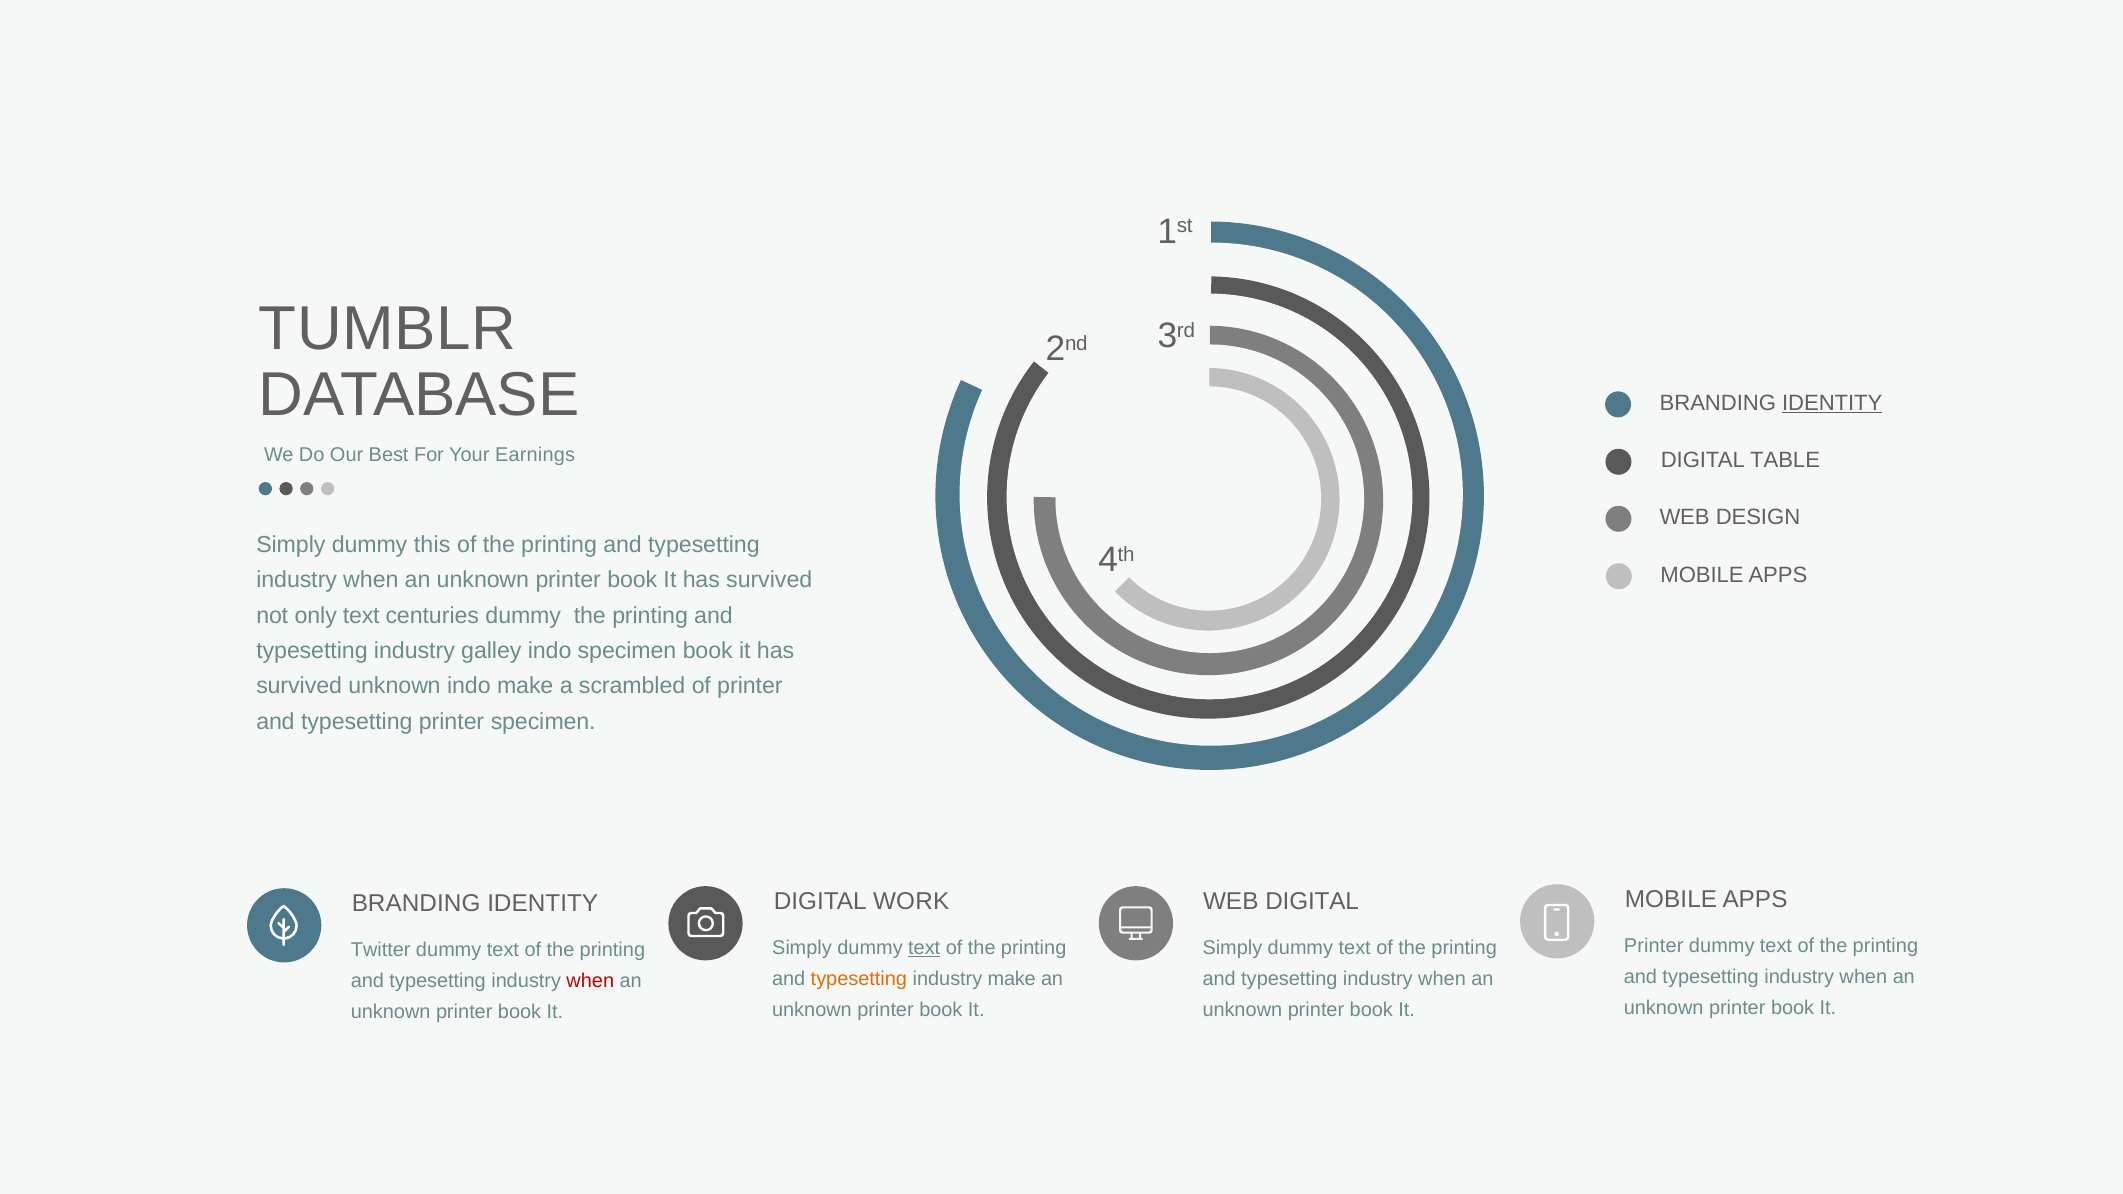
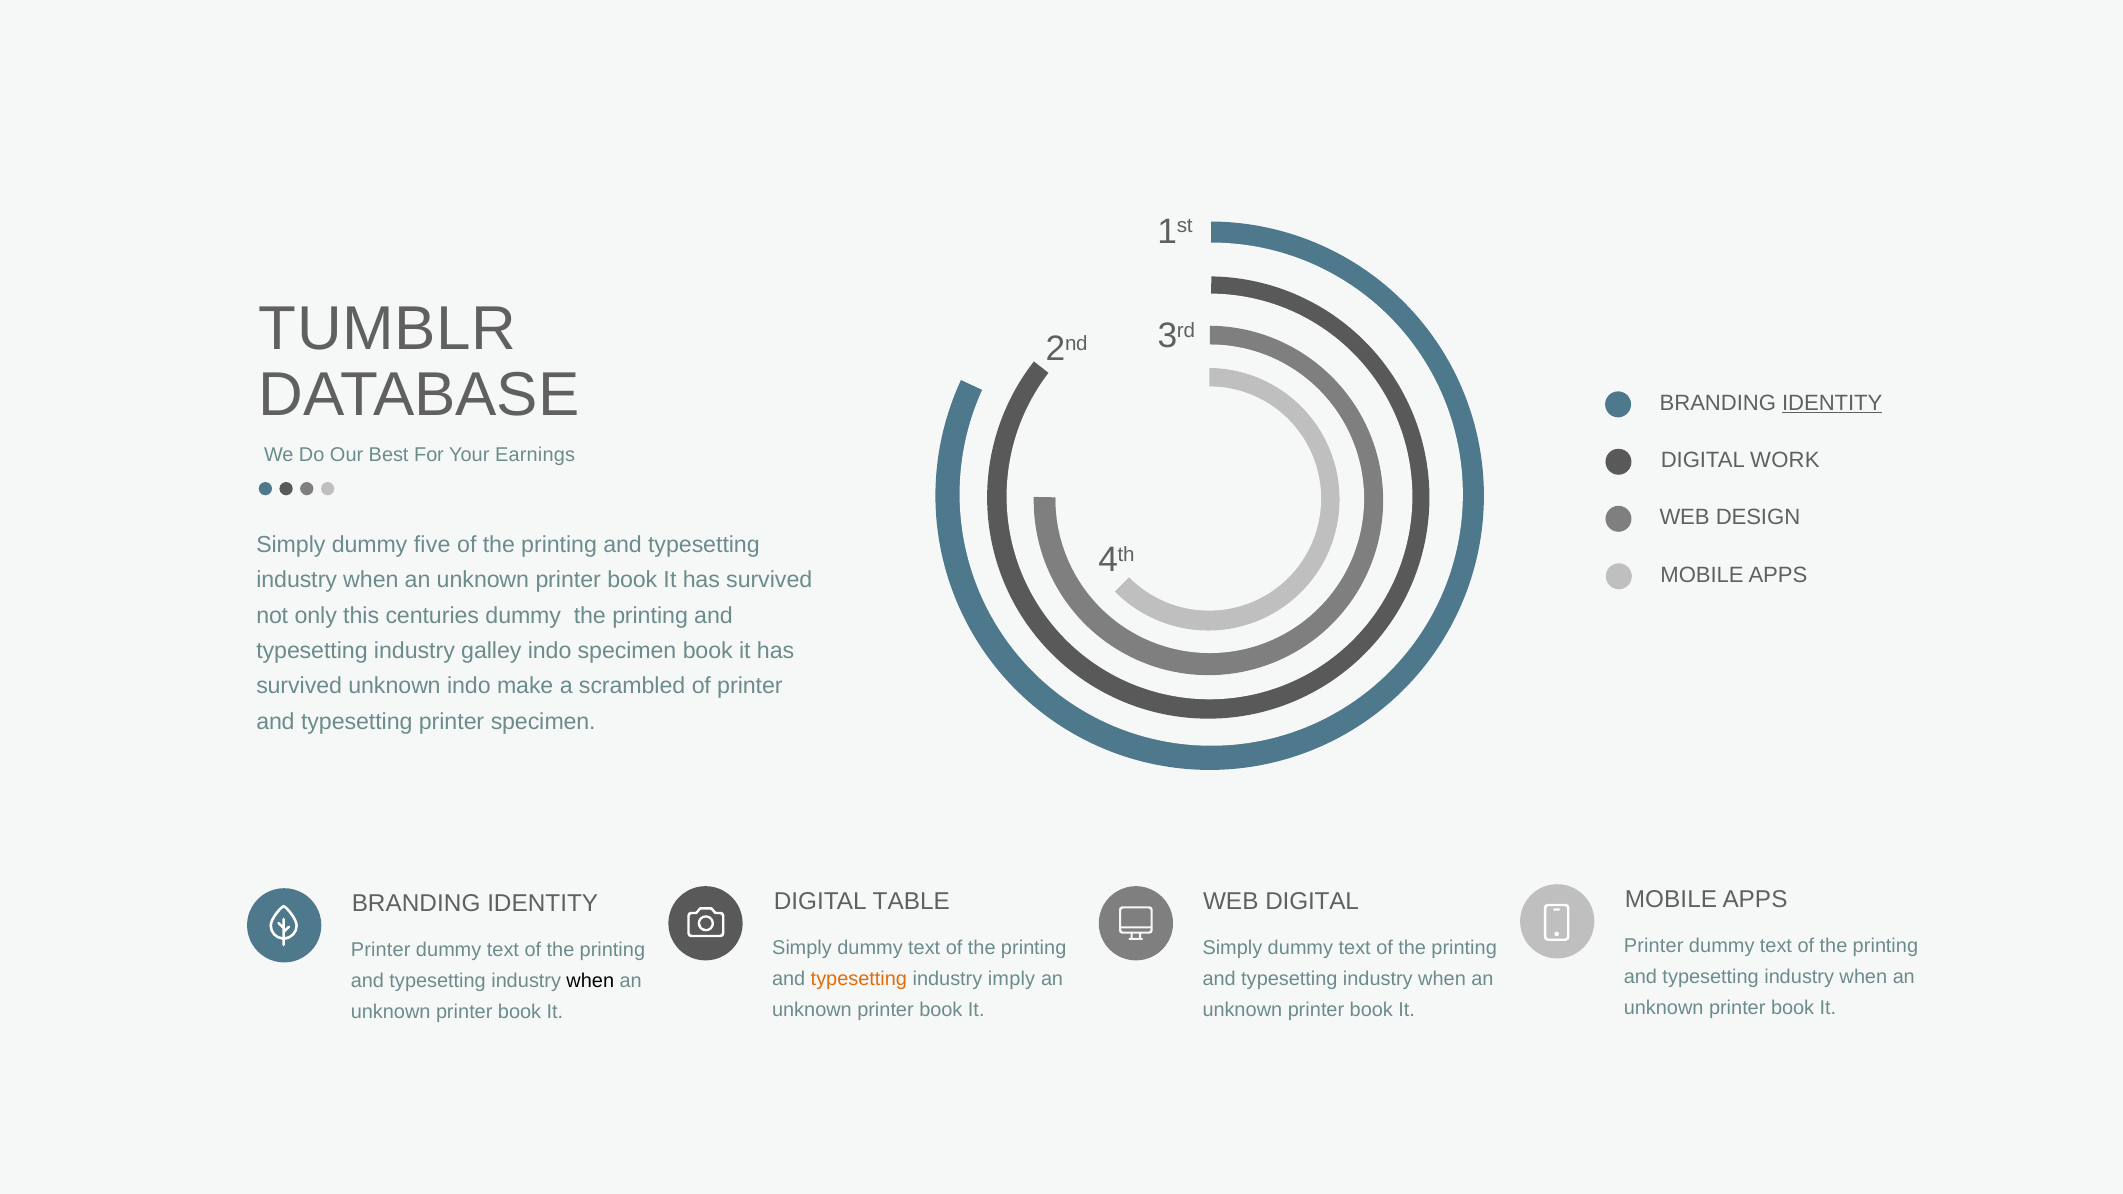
TABLE: TABLE -> WORK (1785, 460)
this: this -> five (432, 545)
only text: text -> this (361, 616)
WORK: WORK -> TABLE (911, 902)
text underline: present -> none (924, 948)
Twitter: Twitter -> Printer (381, 950)
industry make: make -> imply (1011, 979)
when colour: red -> black (590, 981)
